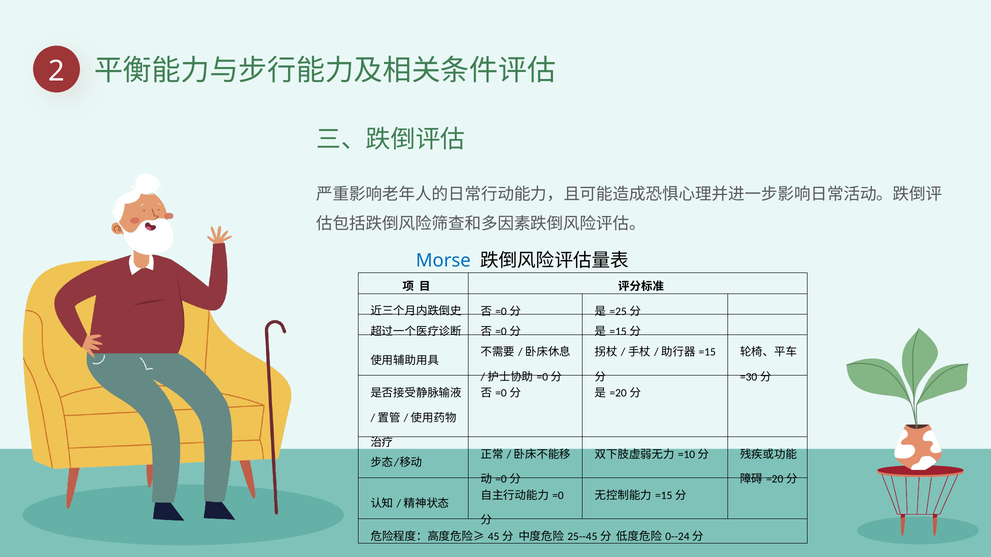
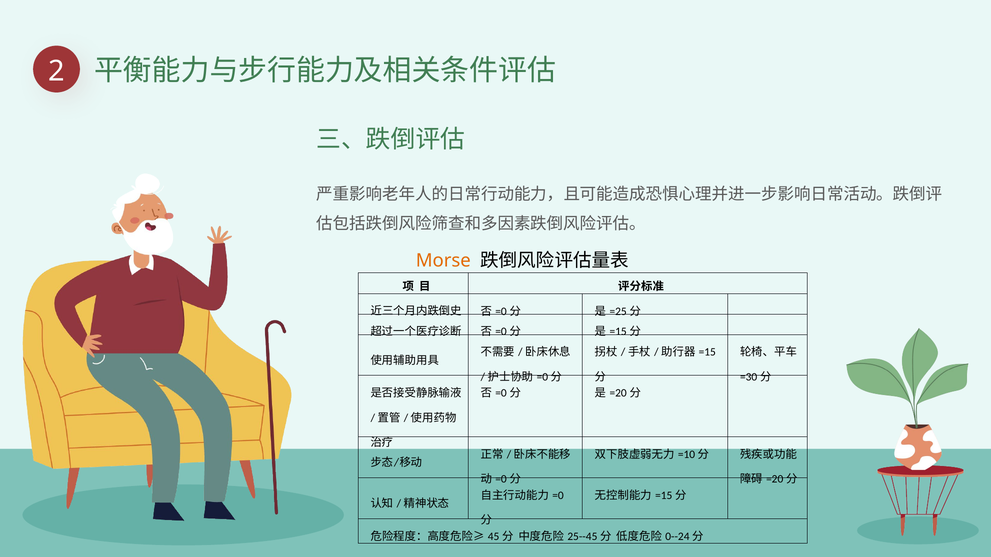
Morse colour: blue -> orange (443, 261)
